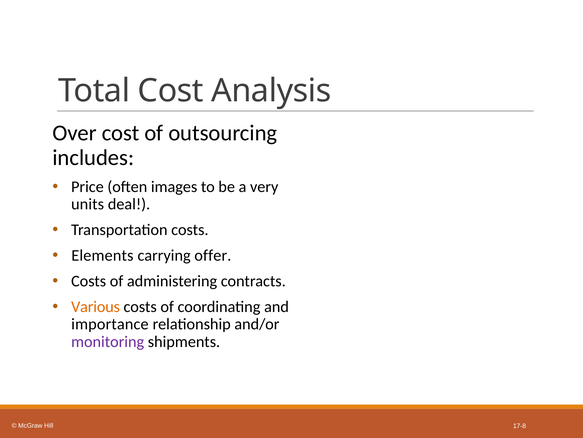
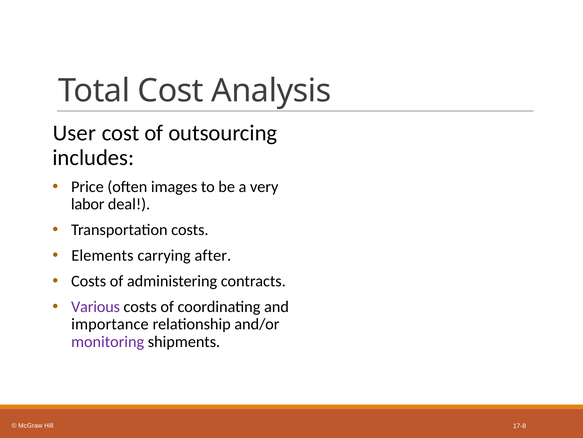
Over: Over -> User (74, 133)
units: units -> labor (88, 204)
offer: offer -> after (213, 255)
Various colour: orange -> purple (96, 306)
